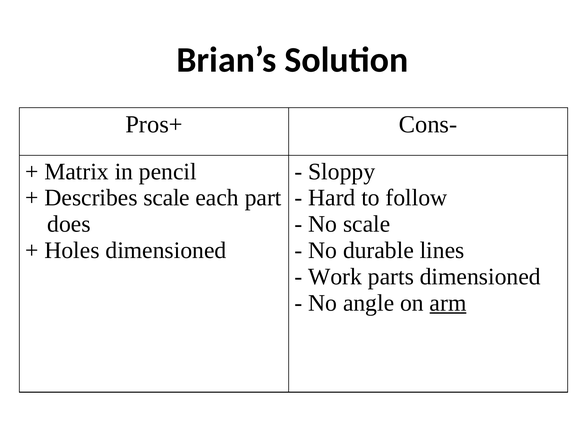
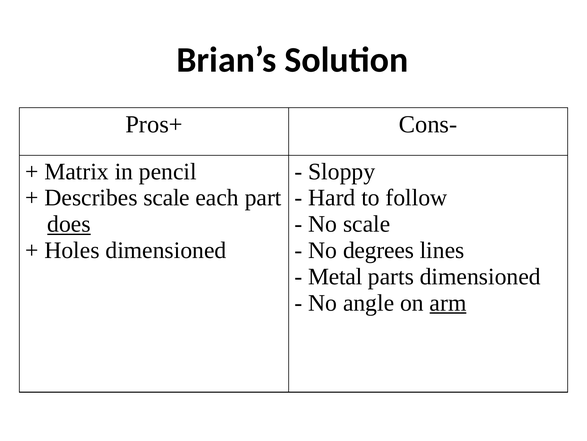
does underline: none -> present (69, 224)
durable: durable -> degrees (379, 250)
Work: Work -> Metal (335, 276)
